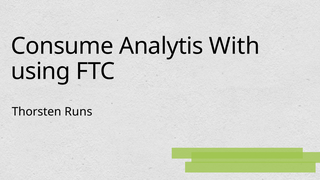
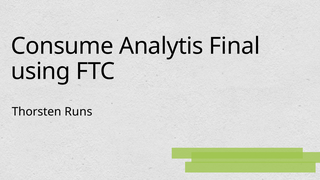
With: With -> Final (235, 46)
